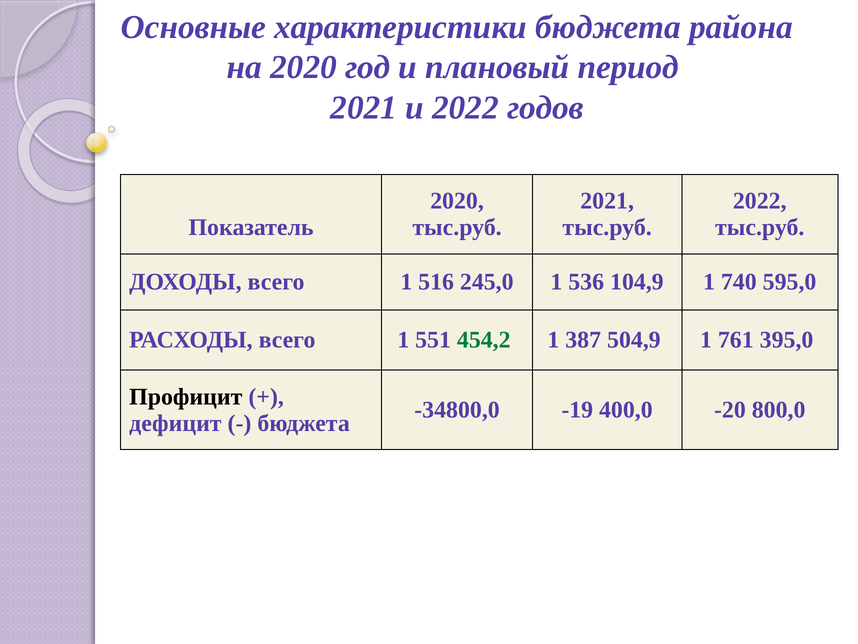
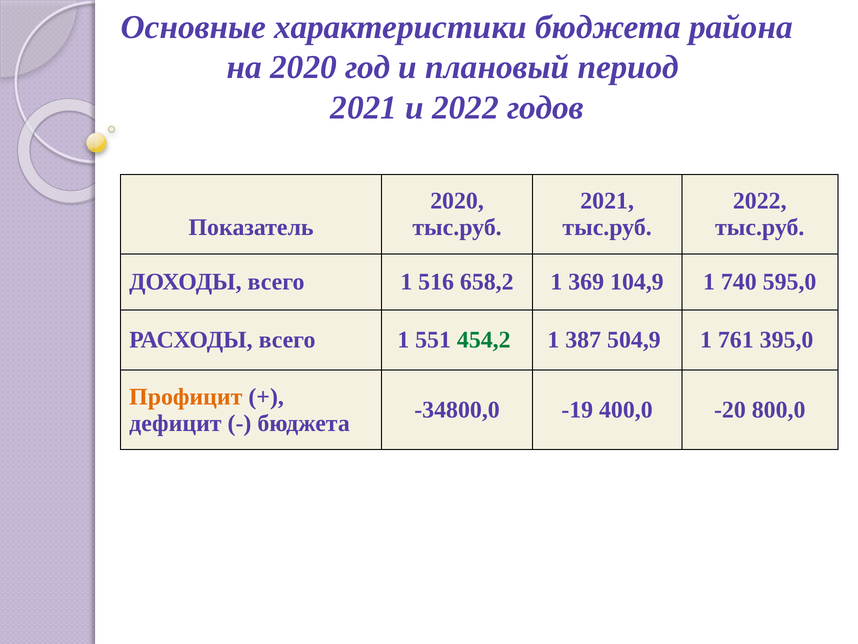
245,0: 245,0 -> 658,2 (487, 282)
536: 536 -> 369 (586, 282)
Профицит colour: black -> orange (186, 396)
